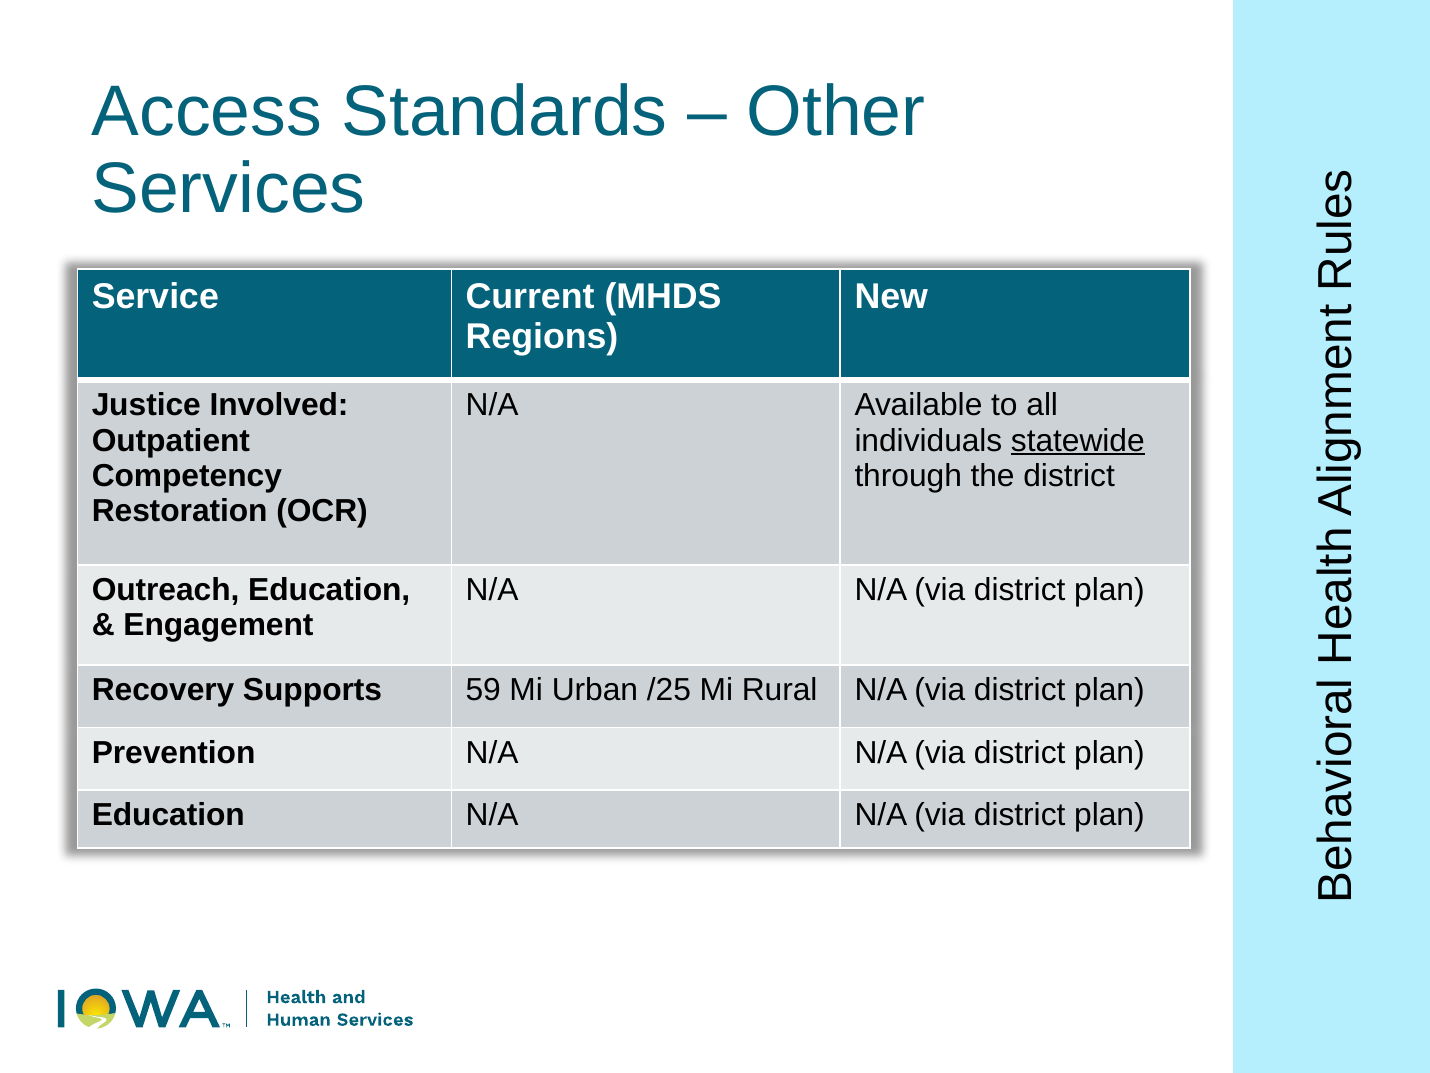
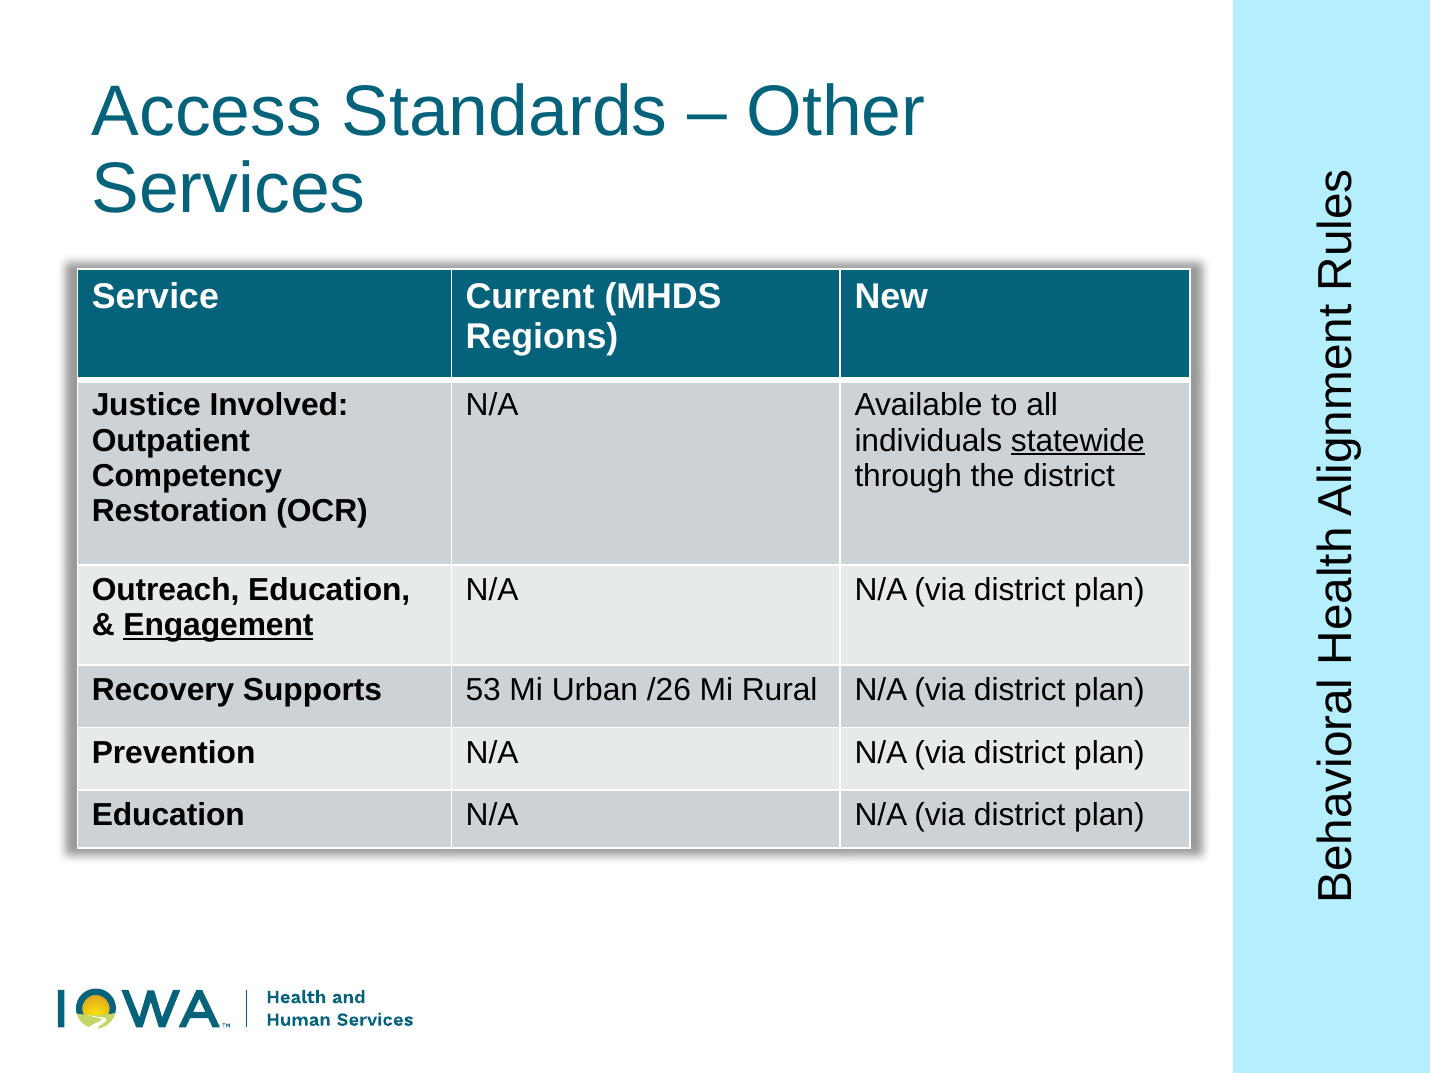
Engagement underline: none -> present (218, 625)
59: 59 -> 53 (483, 690)
/25: /25 -> /26 (669, 690)
